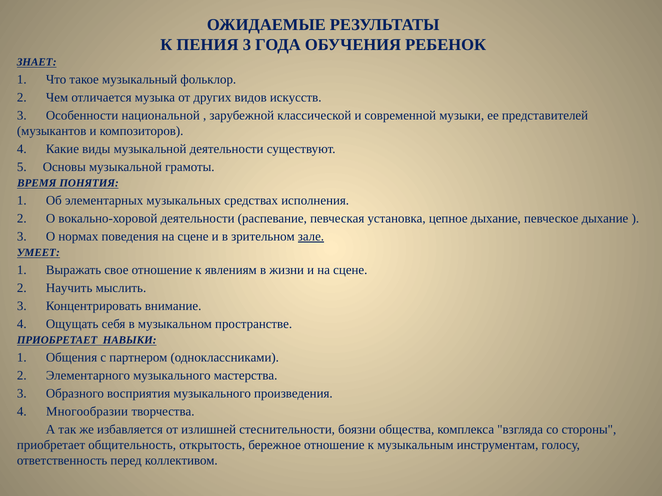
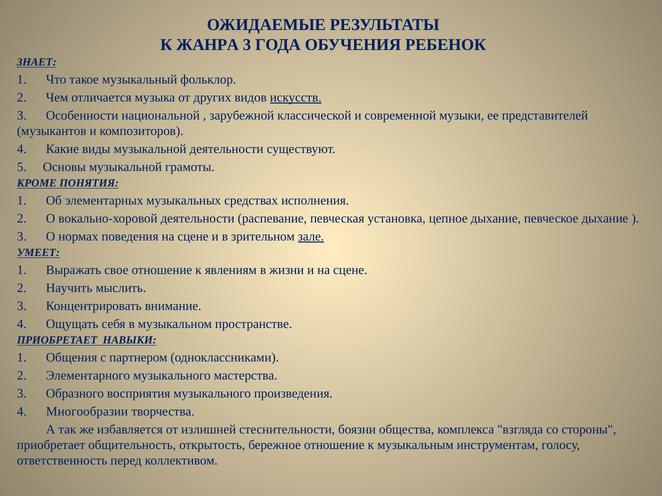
ПЕНИЯ: ПЕНИЯ -> ЖАНРА (208, 45)
искусств underline: none -> present (296, 98)
ВРЕМЯ: ВРЕМЯ -> КРОМЕ (37, 183)
